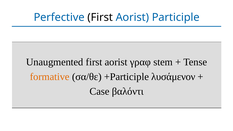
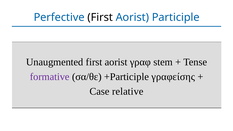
formative colour: orange -> purple (50, 77)
λυσάμενον: λυσάμενον -> γραφείσης (173, 77)
βαλόντι: βαλόντι -> relative (128, 91)
